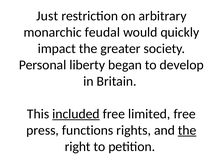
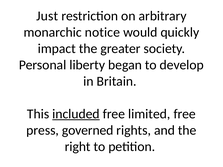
feudal: feudal -> notice (102, 32)
functions: functions -> governed (88, 130)
the underline: present -> none (187, 130)
